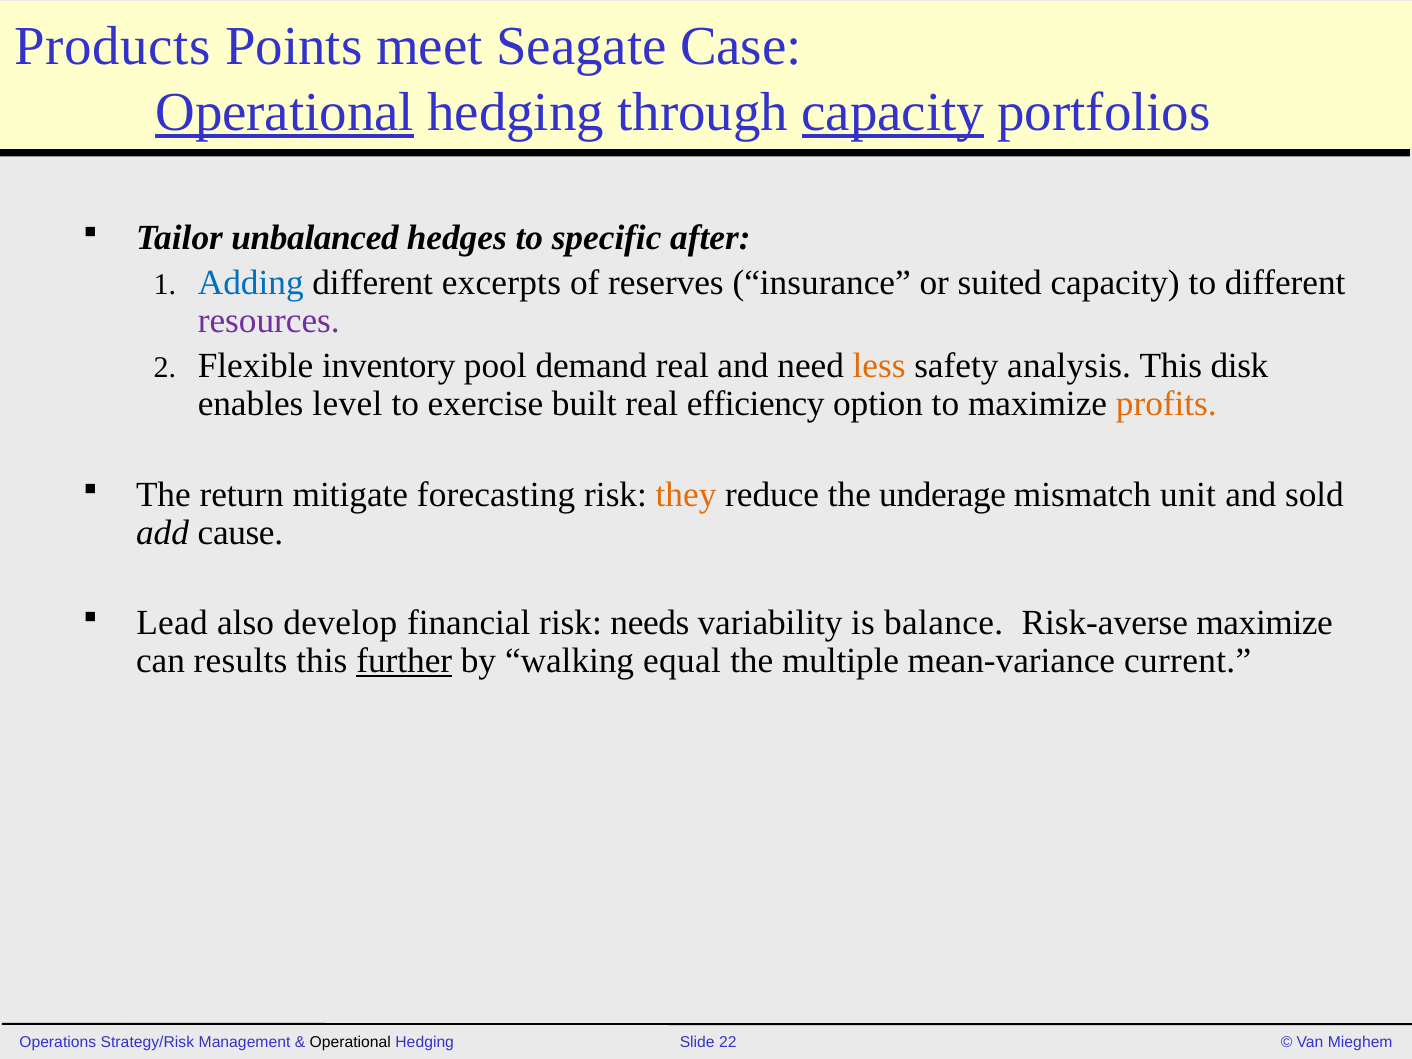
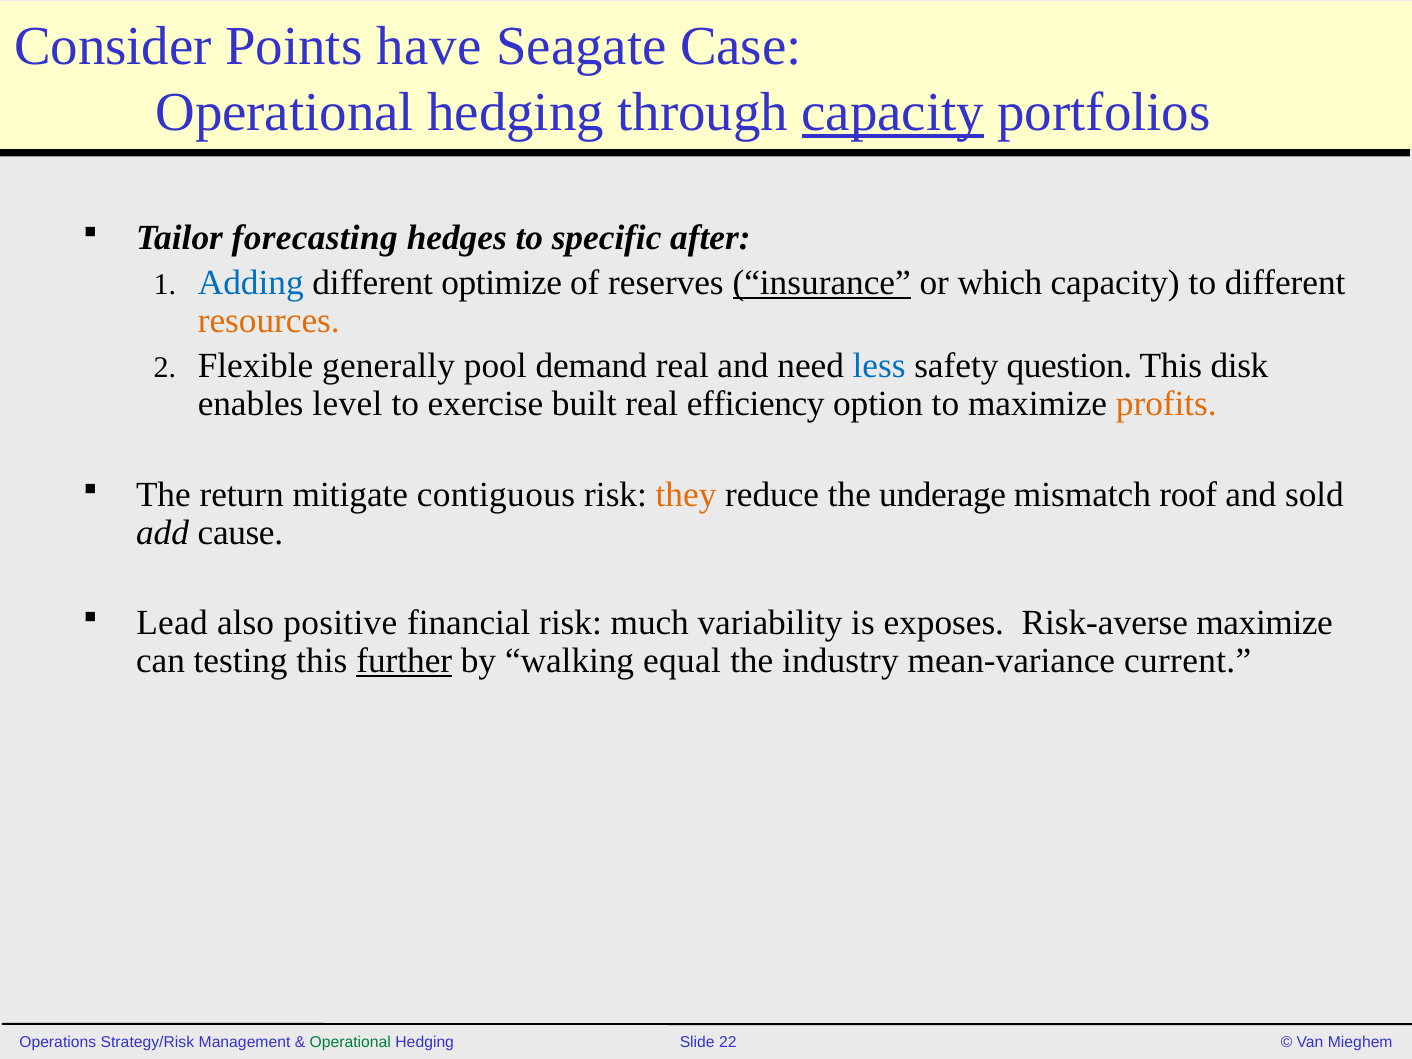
Products: Products -> Consider (113, 47)
meet: meet -> have (429, 47)
Operational underline: present -> none (285, 113)
unbalanced: unbalanced -> forecasting (315, 237)
excerpts: excerpts -> optimize (502, 283)
insurance underline: none -> present (822, 283)
suited: suited -> which (1000, 283)
resources colour: purple -> orange (269, 321)
inventory: inventory -> generally (389, 366)
less colour: orange -> blue (879, 366)
analysis: analysis -> question (1069, 366)
forecasting: forecasting -> contiguous (496, 494)
unit: unit -> roof (1188, 494)
develop: develop -> positive (340, 623)
needs: needs -> much (650, 623)
balance: balance -> exposes (944, 623)
results: results -> testing (241, 661)
multiple: multiple -> industry (840, 661)
Operational colour: black -> green (350, 1043)
